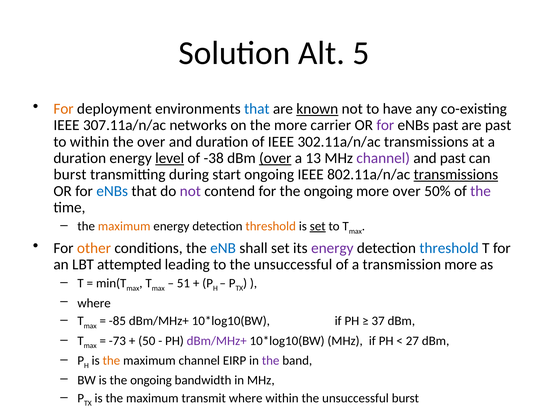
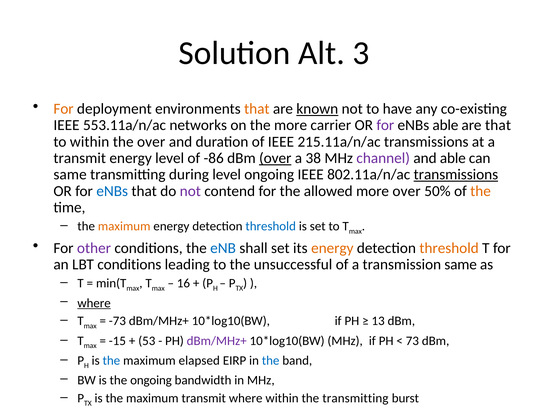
5: 5 -> 3 (361, 53)
that colour: blue -> orange (257, 109)
307.11a/n/ac: 307.11a/n/ac -> 553.11a/n/ac (125, 125)
eNBs past: past -> able (445, 125)
are past: past -> that (498, 125)
302.11a/n/ac: 302.11a/n/ac -> 215.11a/n/ac (339, 142)
duration: duration -> transmit (80, 158)
level underline: present -> none (170, 158)
-38: -38 -> -86 (214, 158)
13: 13 -> 38 (313, 158)
and past: past -> able (453, 158)
burst: burst -> same (70, 175)
during start: start -> level (227, 175)
for the ongoing: ongoing -> allowed (328, 191)
the colour: purple -> orange (481, 191)
threshold colour: orange -> blue (271, 226)
set underline: present -> none (318, 226)
other colour: orange -> purple (94, 248)
energy colour: purple -> orange (332, 248)
threshold colour: blue -> orange (449, 248)
LBT attempted: attempted -> conditions (129, 265)
transmission more: more -> same (461, 265)
51: 51 -> 16 (183, 283)
where underline: none -> present (94, 303)
-85: -85 -> -73 (117, 321)
37: 37 -> 13 (378, 321)
-73: -73 -> -15 (117, 341)
50: 50 -> 53 (147, 341)
27: 27 -> 73 (412, 341)
the colour: orange -> blue (111, 361)
maximum channel: channel -> elapsed (199, 361)
the colour: purple -> blue (271, 361)
within the unsuccessful: unsuccessful -> transmitting (355, 398)
